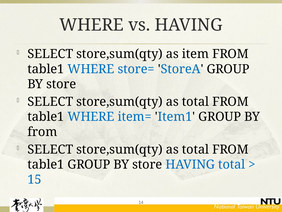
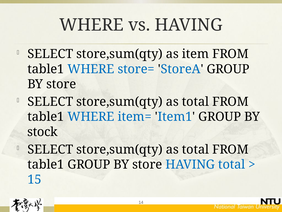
from: from -> stock (42, 132)
